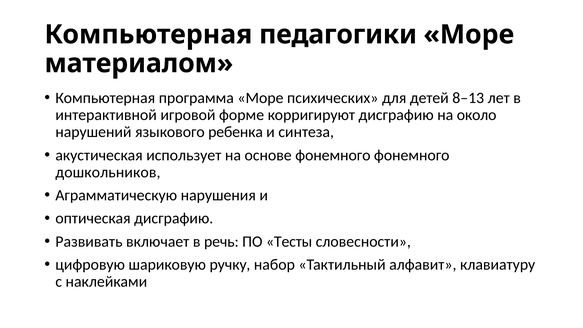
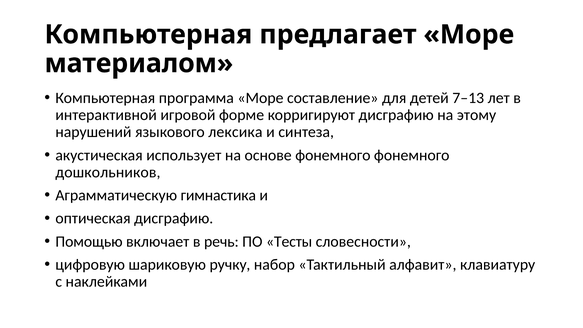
педагогики: педагогики -> предлагает (338, 35)
психических: психических -> составление (333, 98)
8–13: 8–13 -> 7–13 (468, 98)
около: около -> этому (477, 115)
ребенка: ребенка -> лексика (235, 132)
нарушения: нарушения -> гимнастика (218, 195)
Развивать: Развивать -> Помощью (89, 242)
